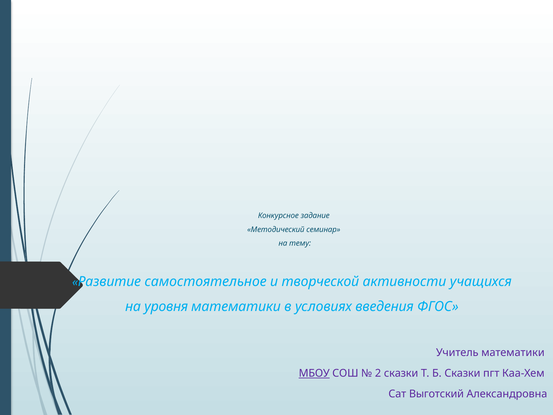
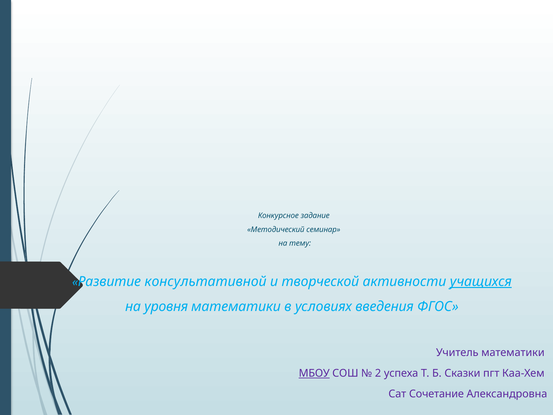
самостоятельное: самостоятельное -> консультативной (206, 281)
учащихся underline: none -> present (481, 281)
2 сказки: сказки -> успеха (401, 373)
Выготский: Выготский -> Сочетание (436, 394)
